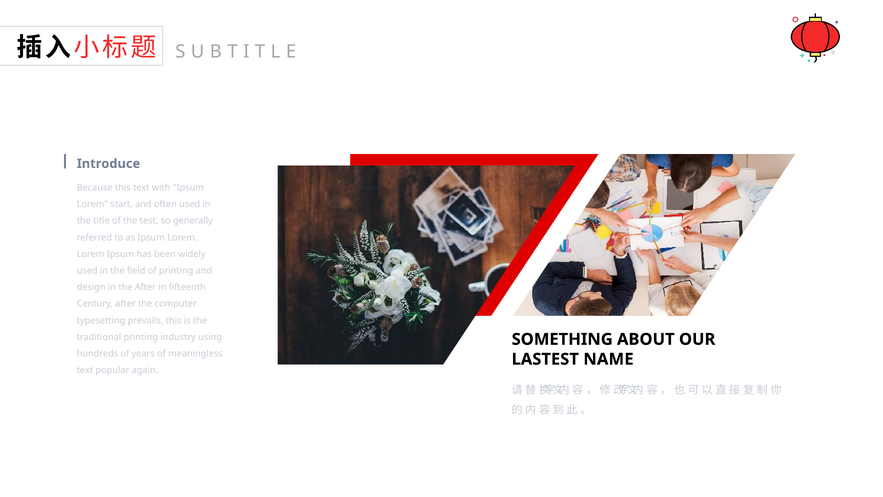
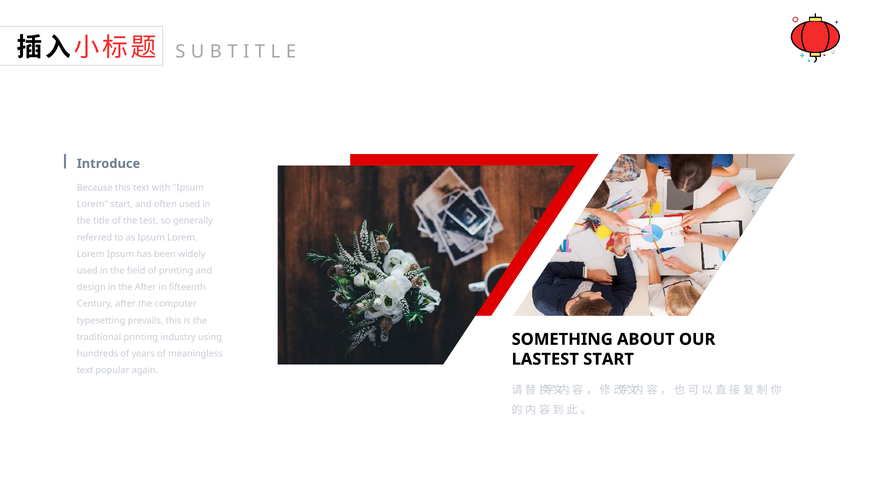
LASTEST NAME: NAME -> START (609, 359)
